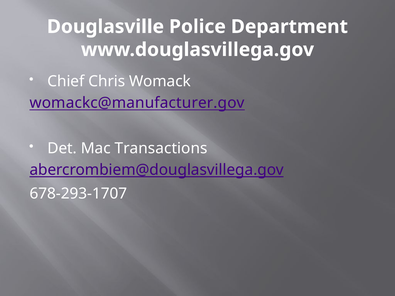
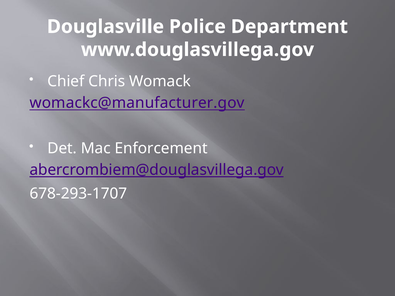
Transactions: Transactions -> Enforcement (161, 148)
